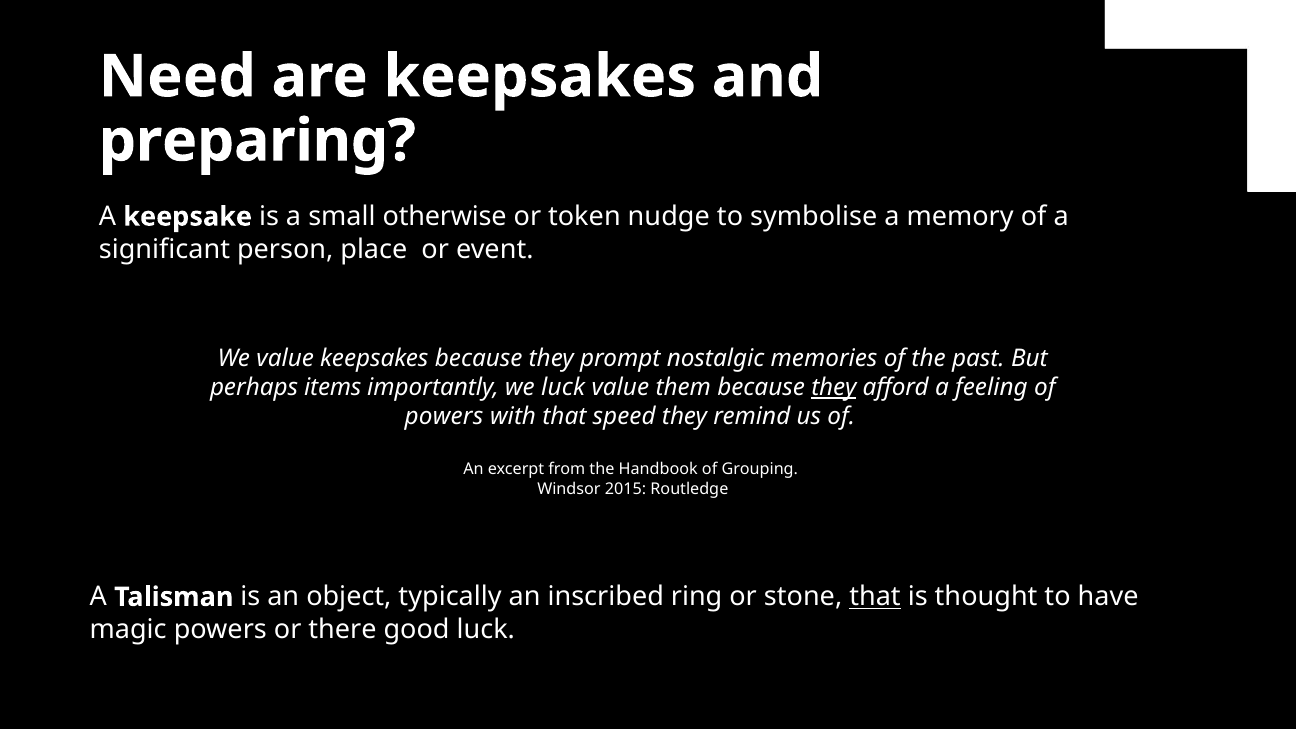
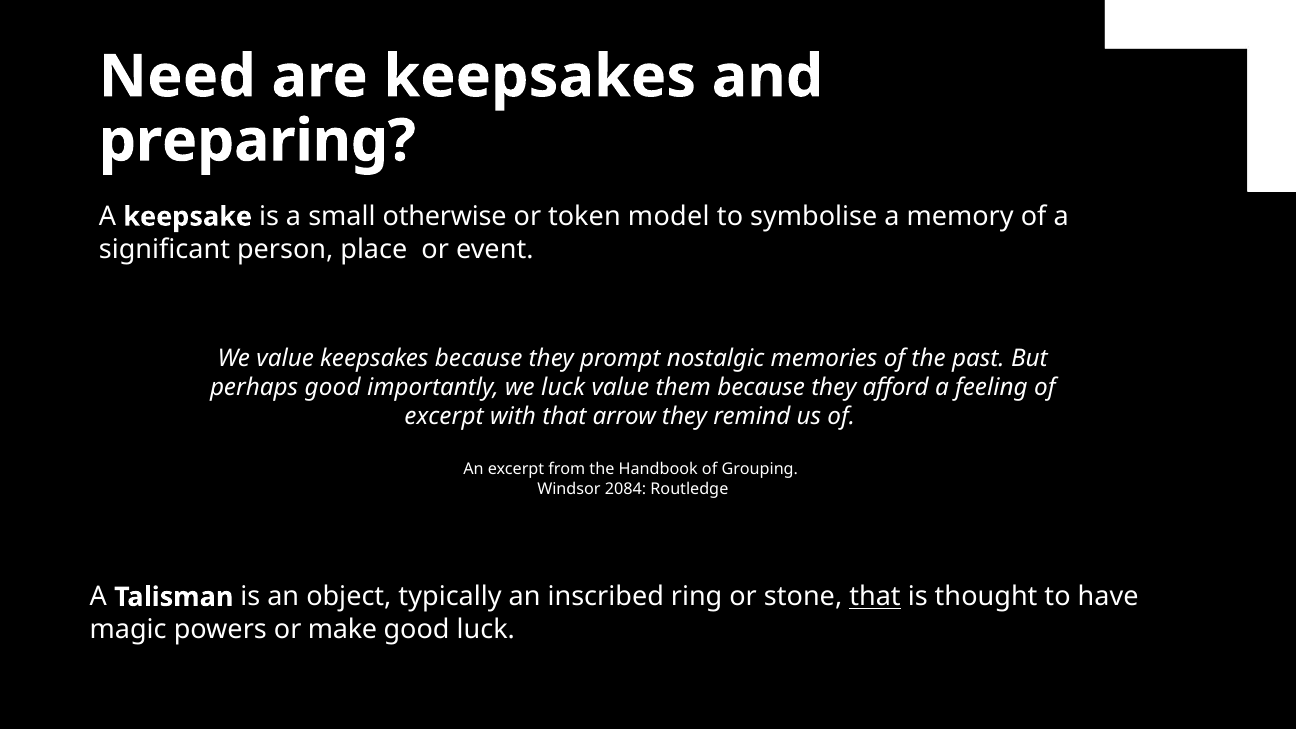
nudge: nudge -> model (669, 217)
perhaps items: items -> good (333, 387)
they underline: present -> none (834, 387)
powers: powers -> excerpt (444, 417)
speed: speed -> arrow (624, 417)
2015: 2015 -> 2084 (625, 489)
there: there -> make (343, 629)
